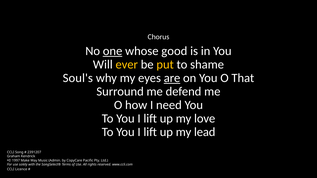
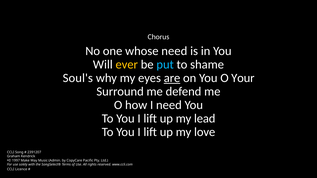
one underline: present -> none (113, 51)
whose good: good -> need (174, 51)
put colour: yellow -> light blue (165, 65)
That: That -> Your (243, 78)
love: love -> lead (205, 119)
lead: lead -> love (205, 132)
